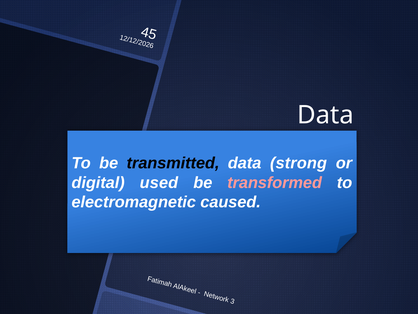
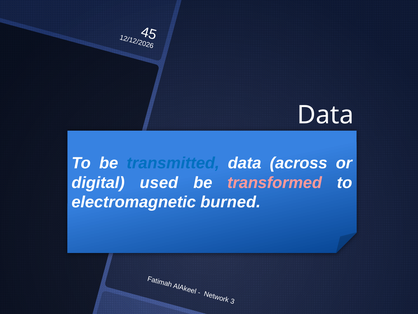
transmitted colour: black -> blue (173, 163)
strong: strong -> across (299, 163)
caused: caused -> burned (231, 202)
